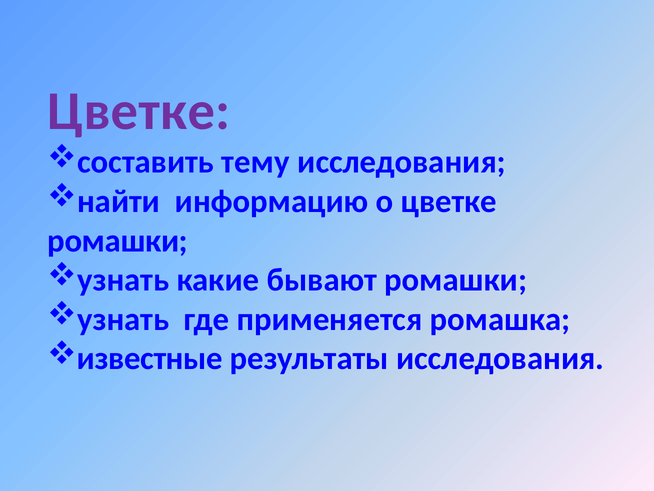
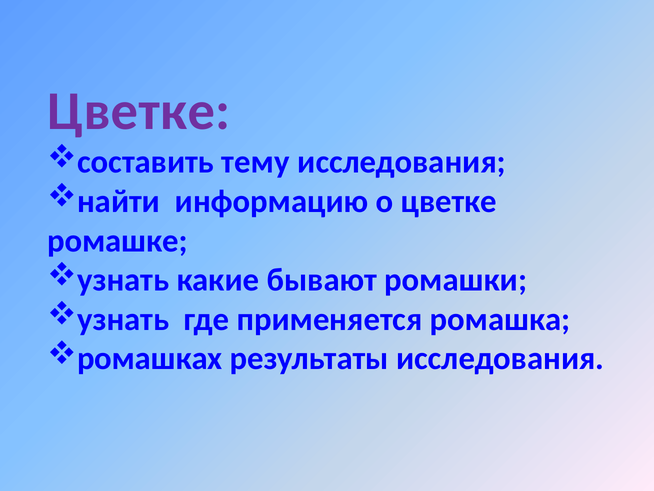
ромашки: ромашки -> ромашке (118, 241)
известные: известные -> ромашках (150, 358)
